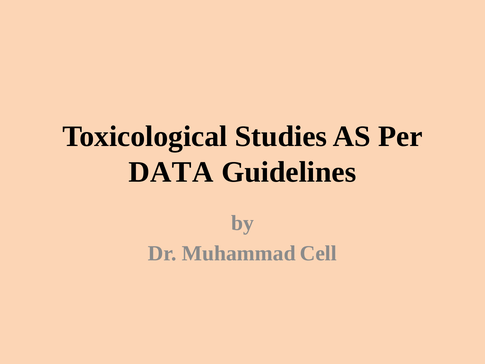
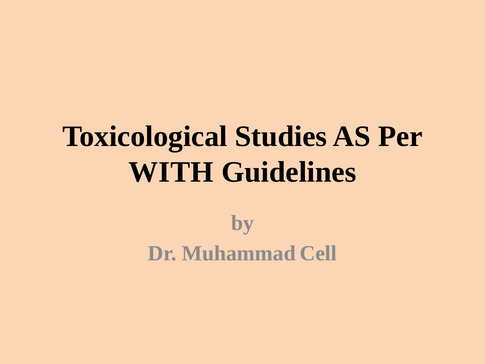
DATA: DATA -> WITH (171, 172)
